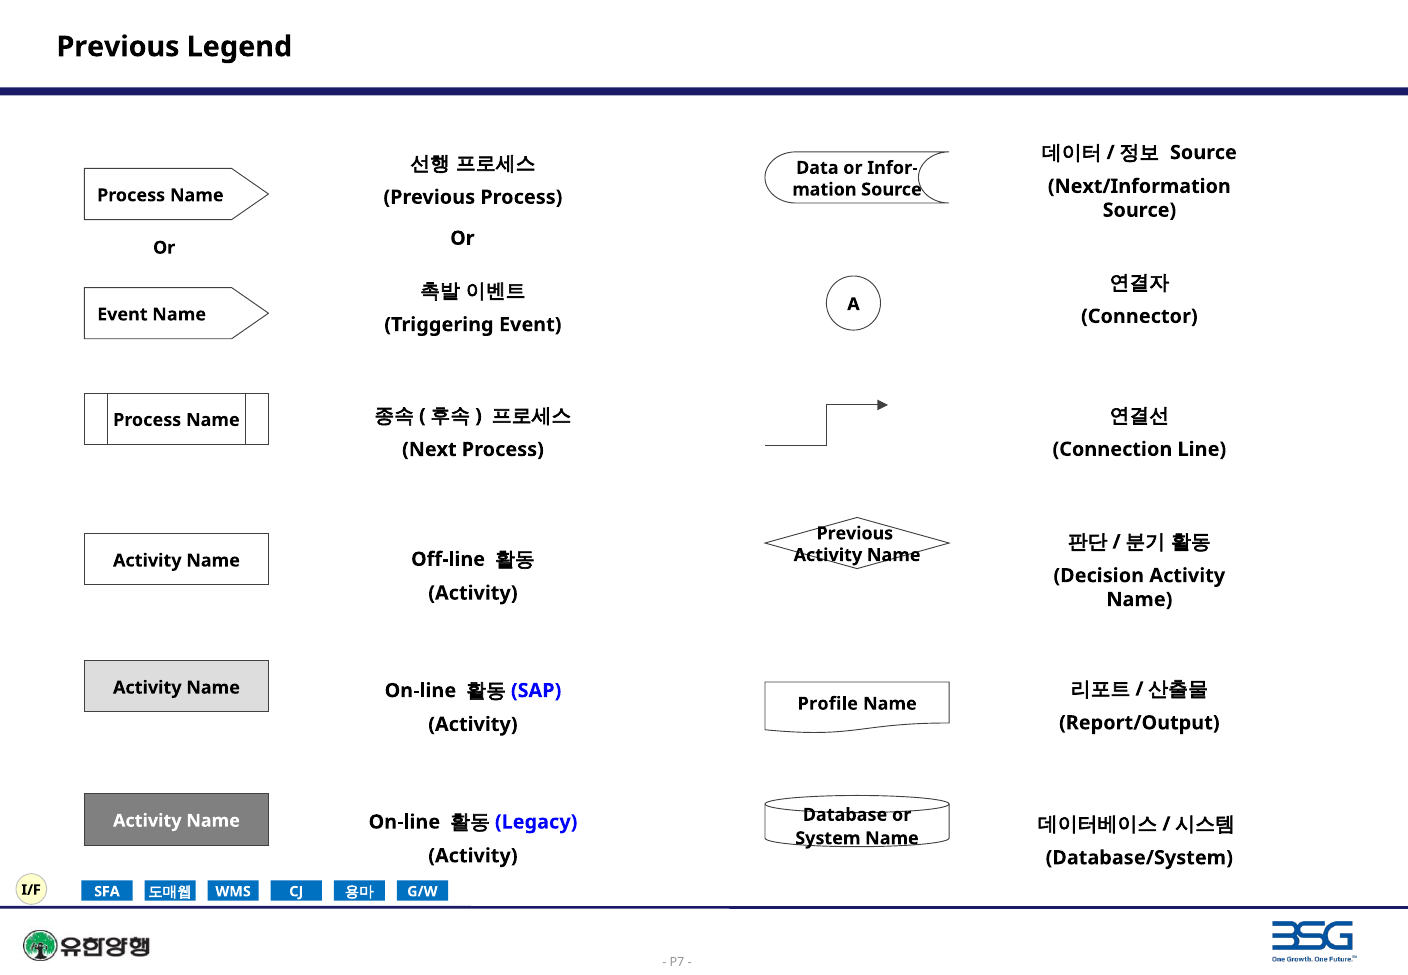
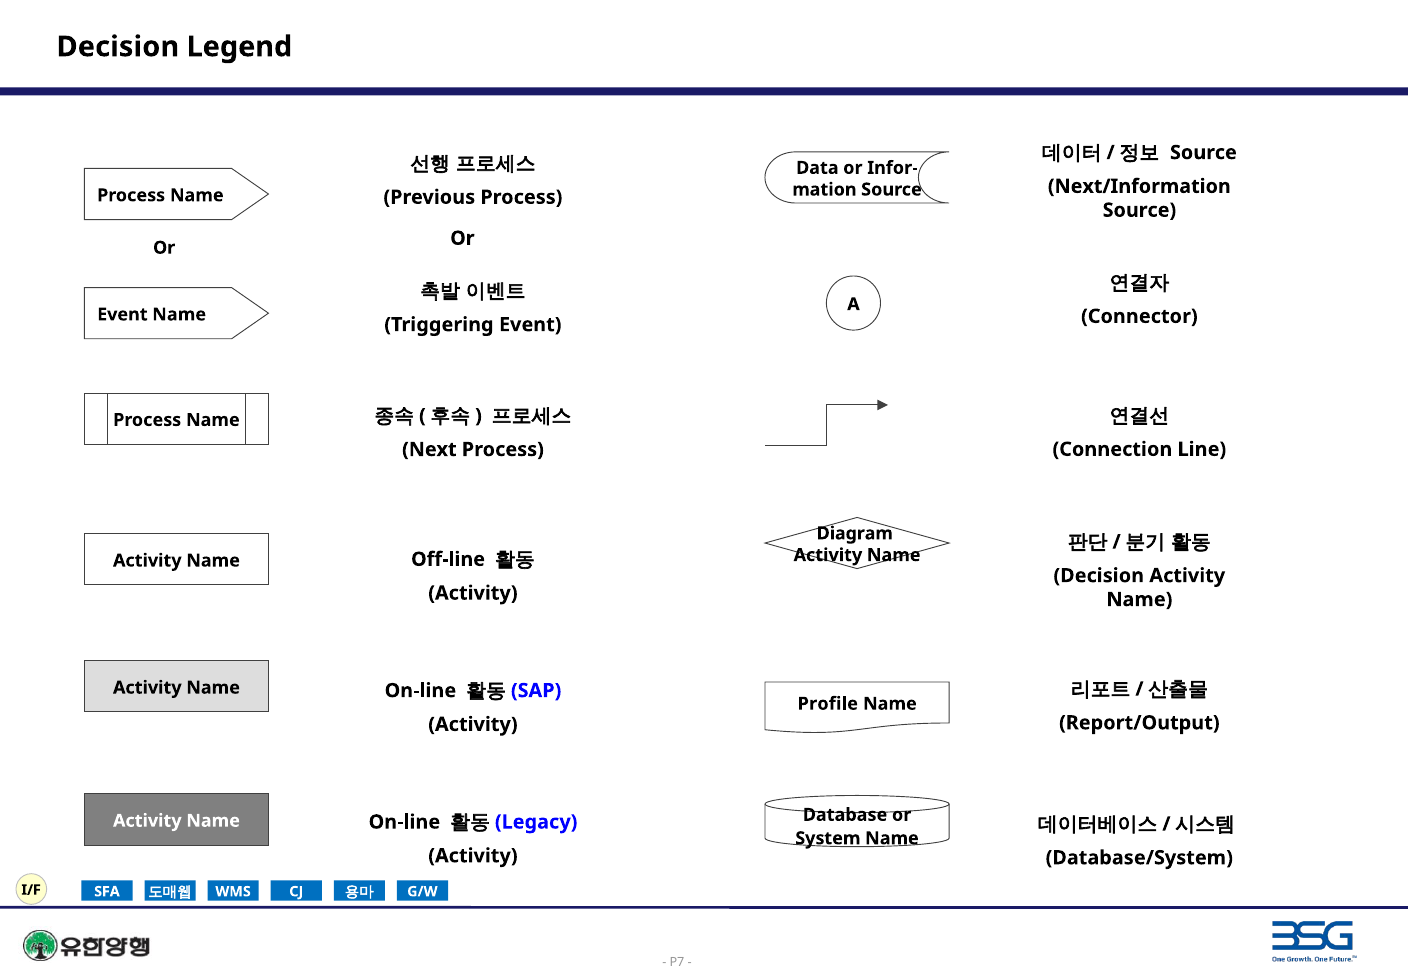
Previous: Previous -> Decision (118, 47)
Previous: Previous -> Diagram (855, 533)
